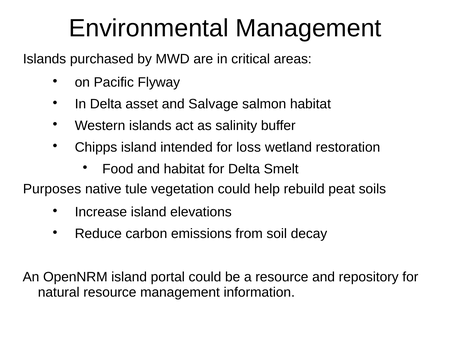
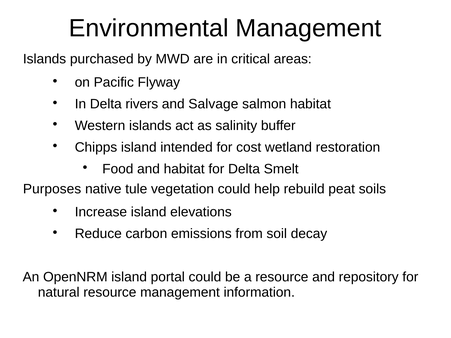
asset: asset -> rivers (142, 104)
loss: loss -> cost (249, 147)
